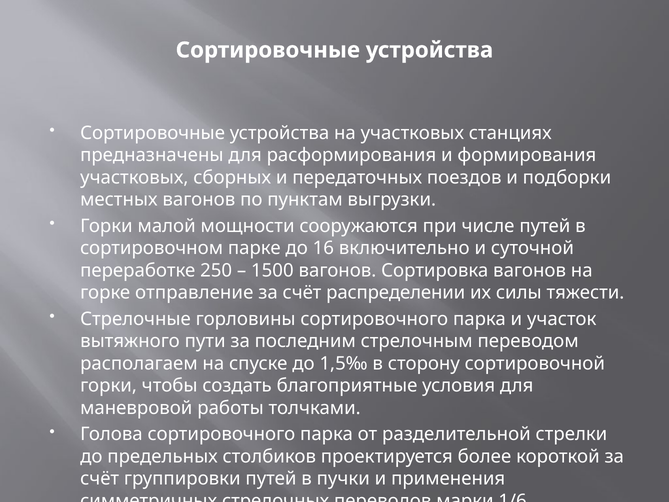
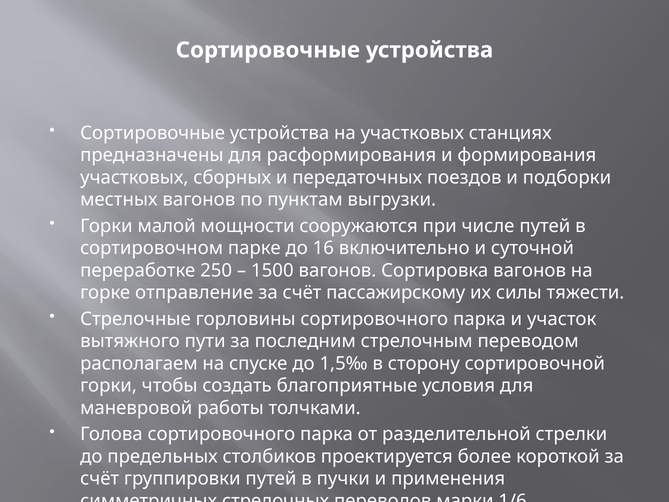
распределении: распределении -> пассажирскому (396, 293)
